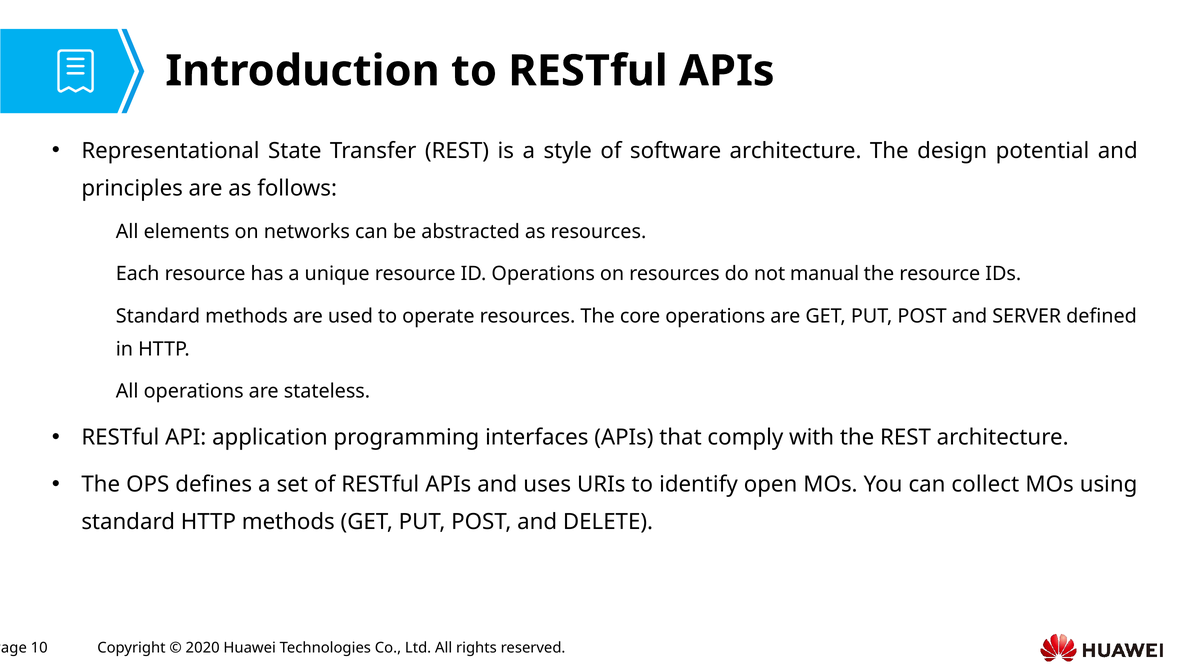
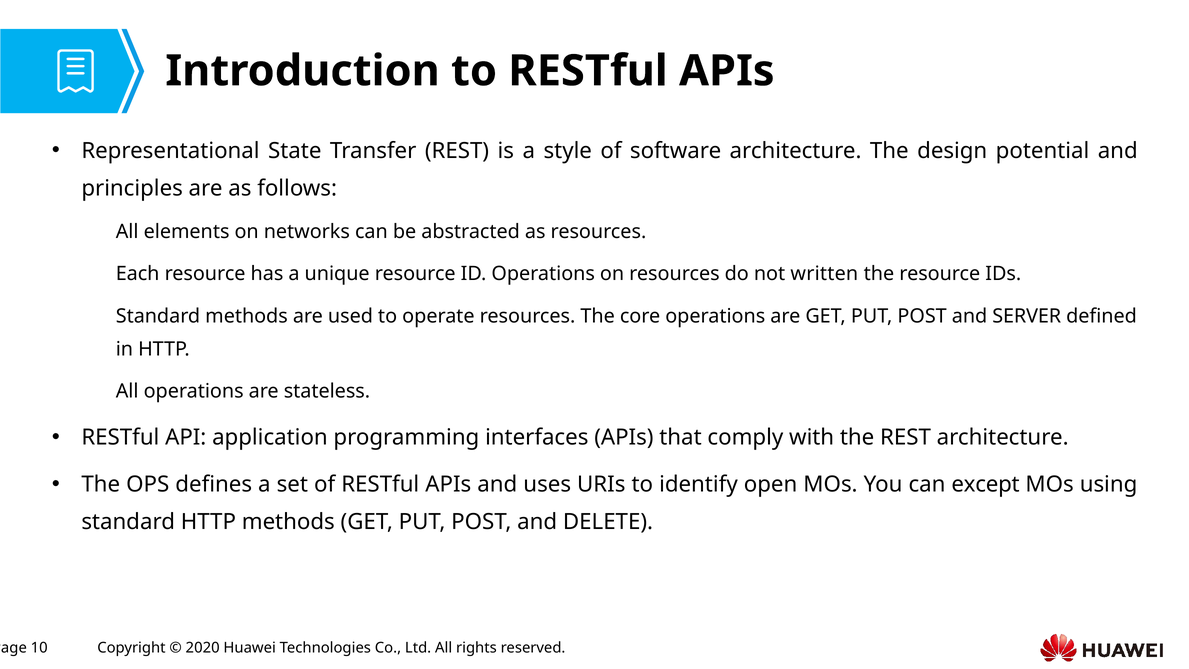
manual: manual -> written (824, 274)
collect: collect -> except (986, 484)
